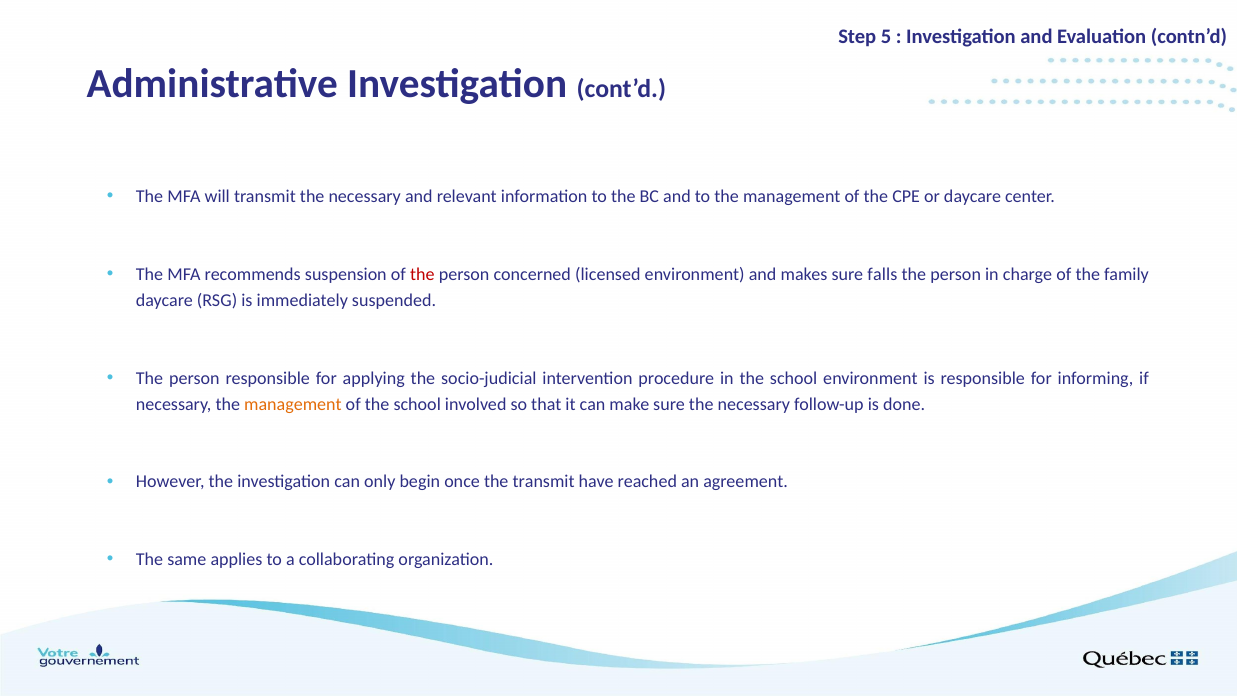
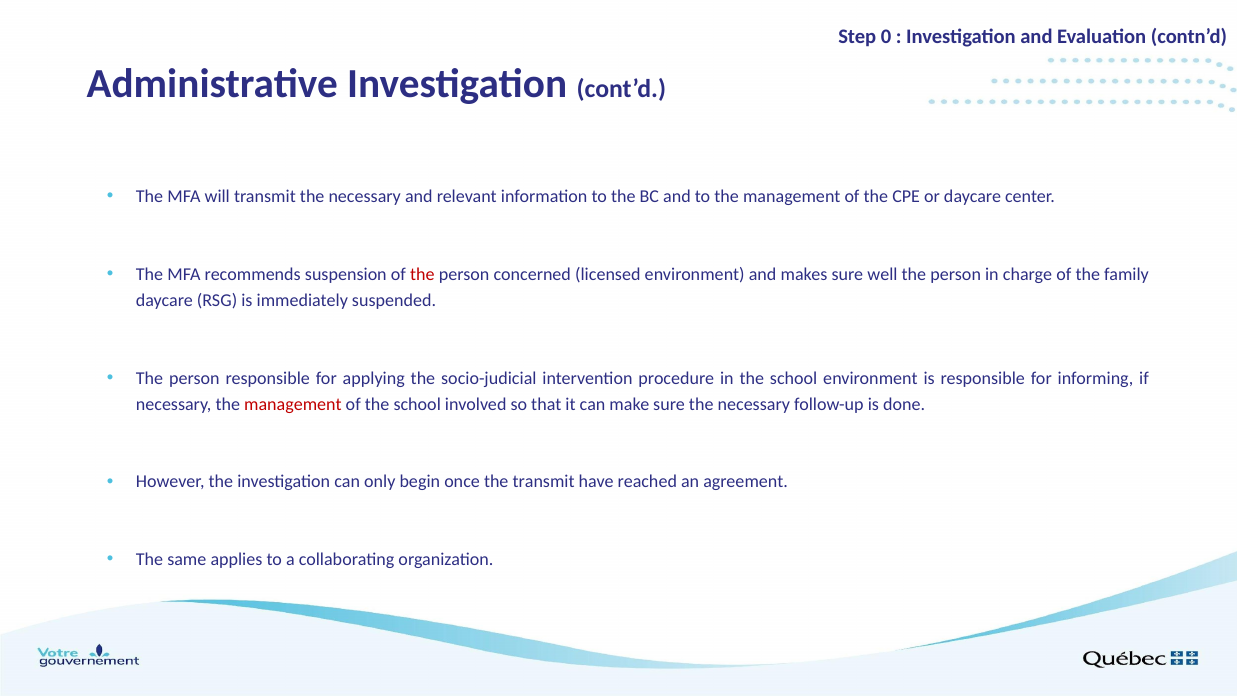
5: 5 -> 0 (886, 37)
falls: falls -> well (882, 274)
management colour: orange -> red (293, 404)
